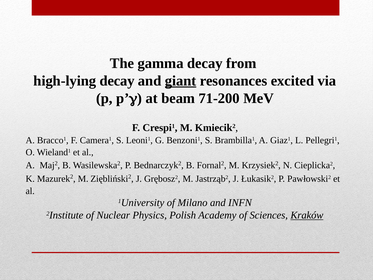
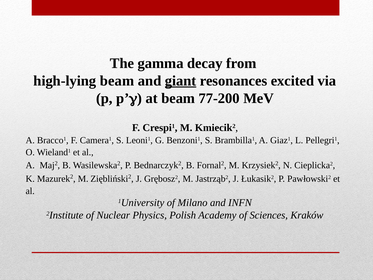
high-lying decay: decay -> beam (117, 81)
71-200: 71-200 -> 77-200 (219, 98)
Kraków underline: present -> none (307, 215)
